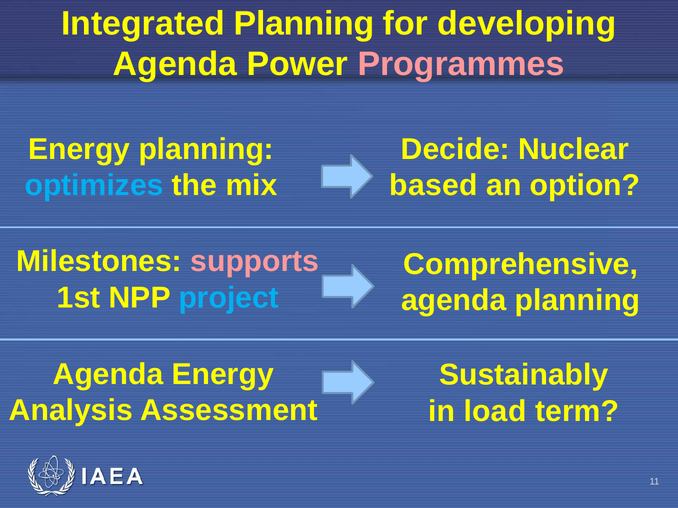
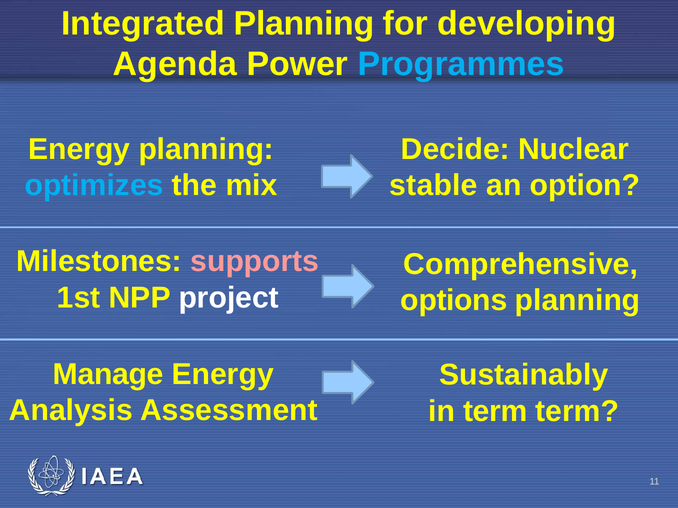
Programmes colour: pink -> light blue (461, 64)
based: based -> stable (434, 186)
project colour: light blue -> white (229, 298)
agenda: agenda -> options (454, 301)
Agenda: Agenda -> Manage (108, 375)
in load: load -> term (495, 412)
